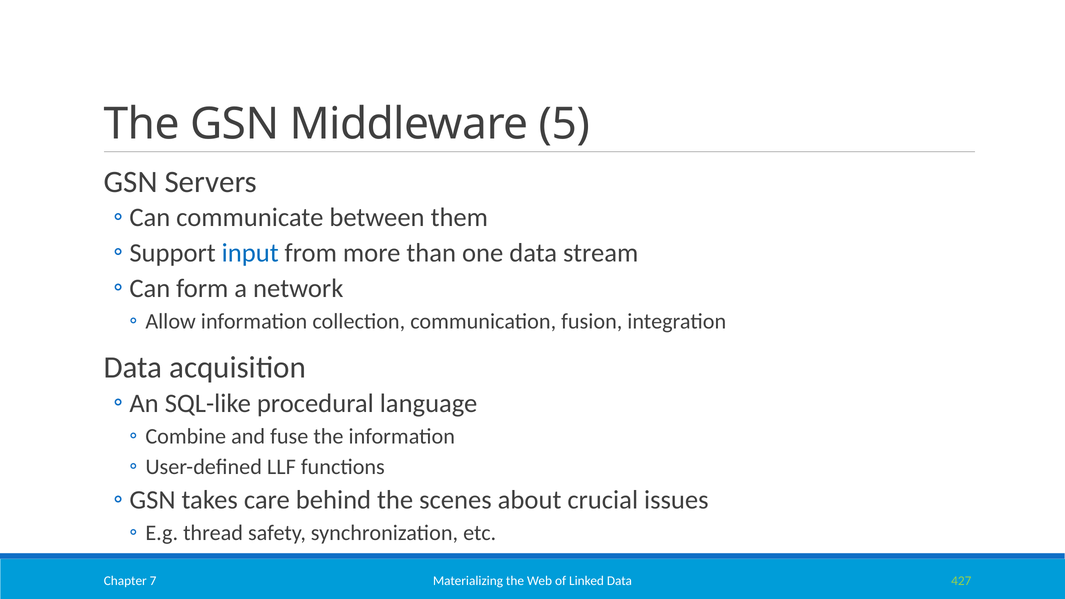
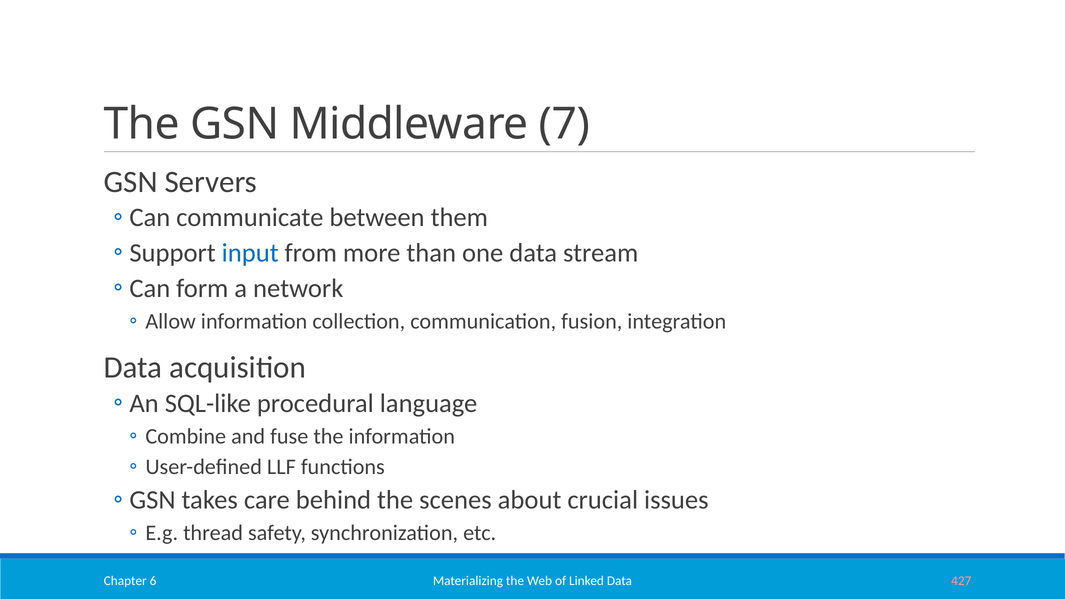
5: 5 -> 7 (564, 124)
427 colour: light green -> pink (961, 581)
7: 7 -> 6 (153, 581)
